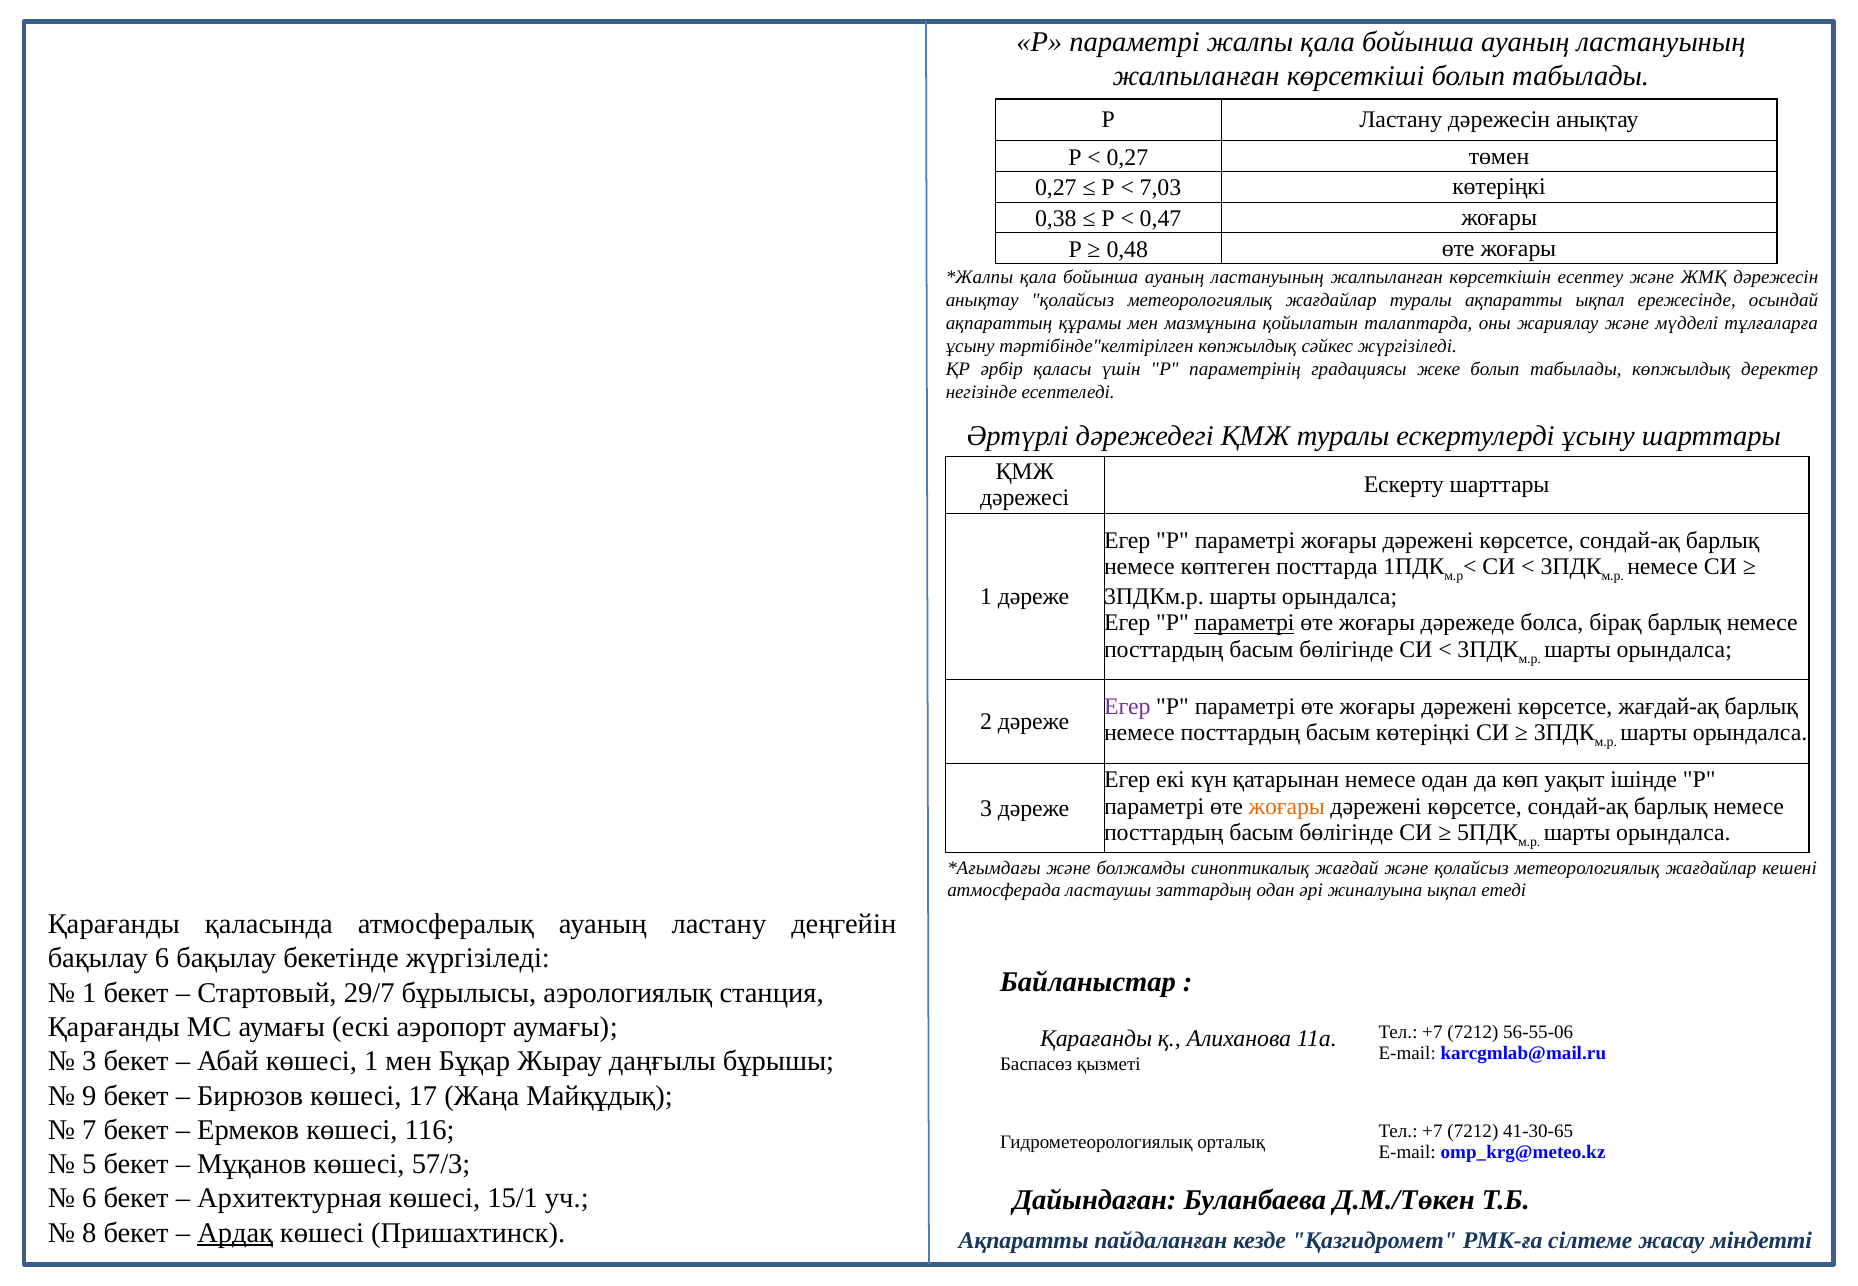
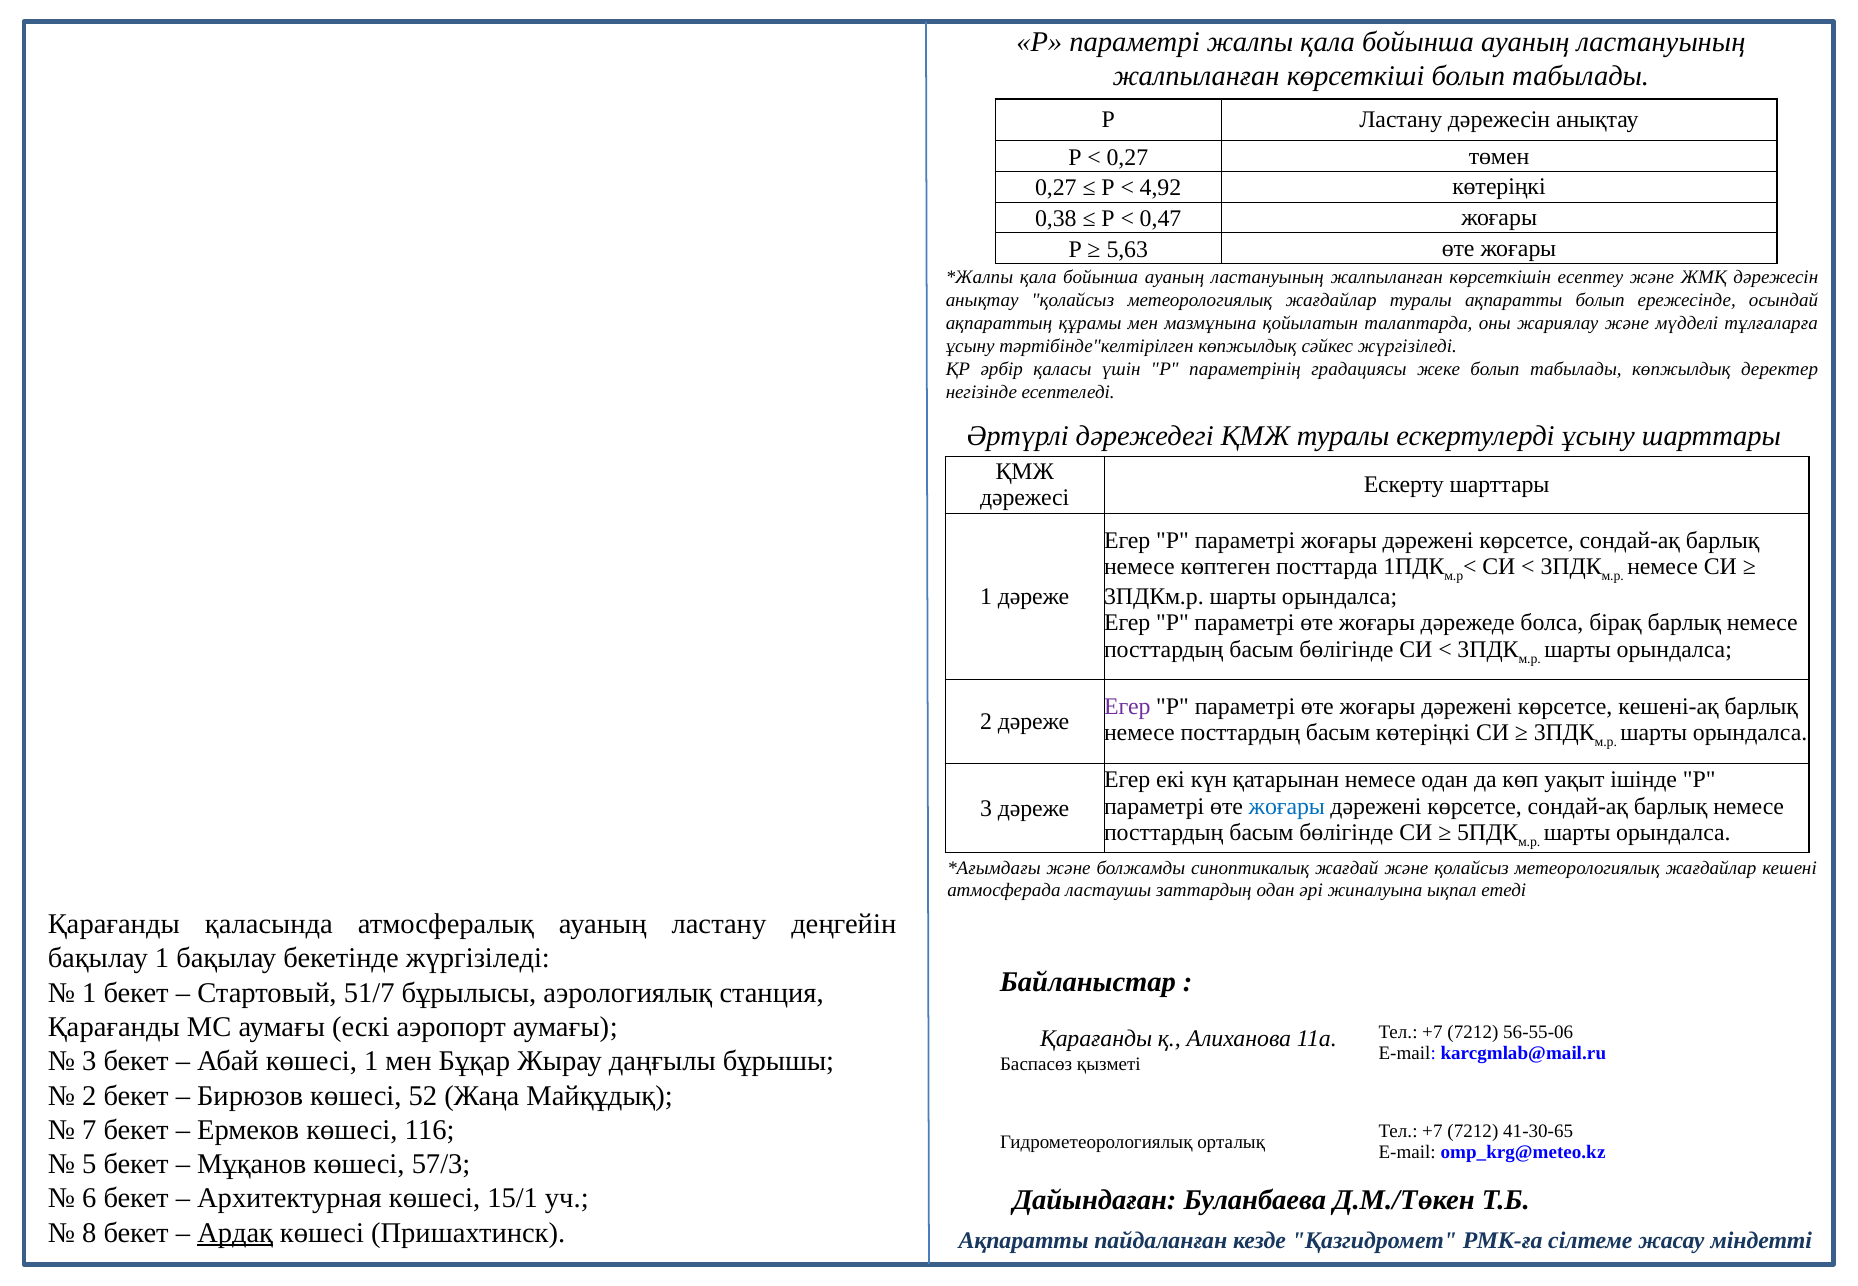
7,03: 7,03 -> 4,92 (1160, 188)
0,48: 0,48 -> 5,63 (1127, 249)
ақпаратты ықпал: ықпал -> болып (1600, 301)
параметрі underline: present -> none (1244, 623)
жағдай-ақ: жағдай-ақ -> кешені-ақ (1669, 707)
жоғары colour: orange -> blue (1287, 806)
бақылау 6: 6 -> 1 (162, 959)
29/7: 29/7 -> 51/7 (369, 993)
9: 9 -> 2 (89, 1096)
17: 17 -> 52 (423, 1096)
